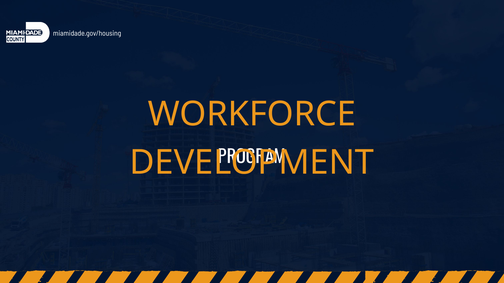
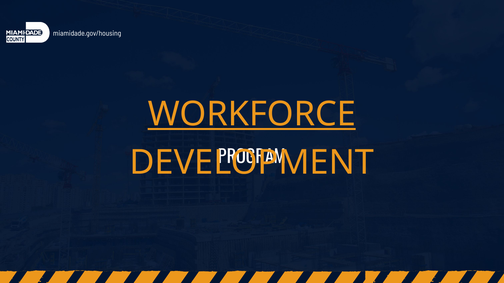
WORKFORCE underline: none -> present (252, 114)
